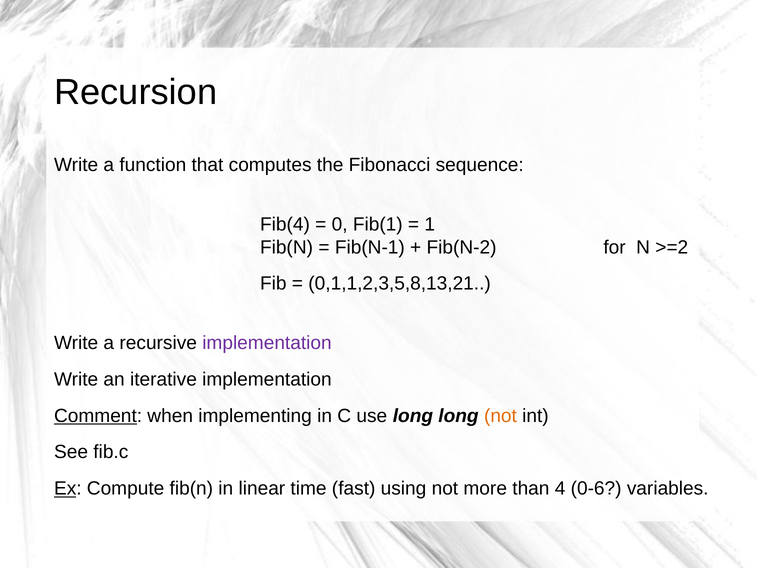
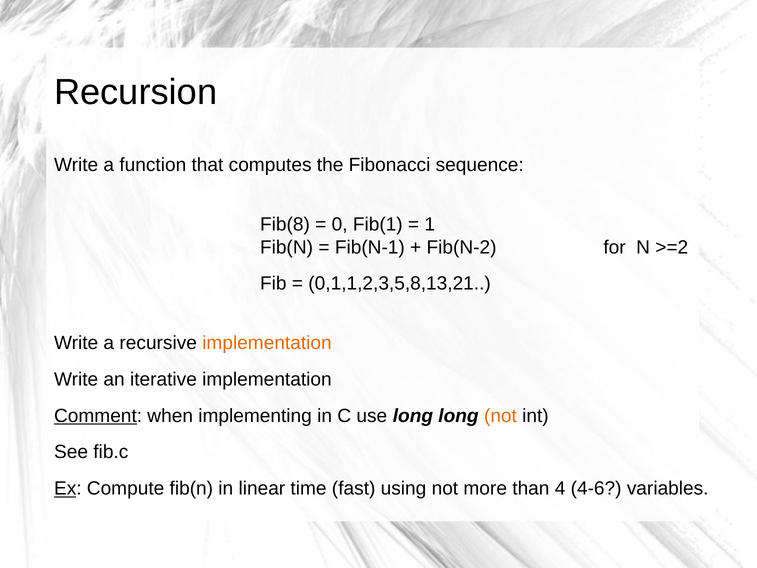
Fib(4: Fib(4 -> Fib(8 (285, 224)
implementation colour: purple -> orange (267, 343)
0-6: 0-6 -> 4-6 (596, 488)
